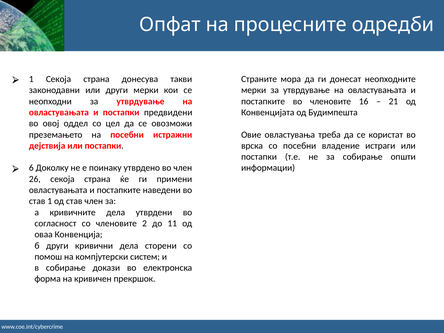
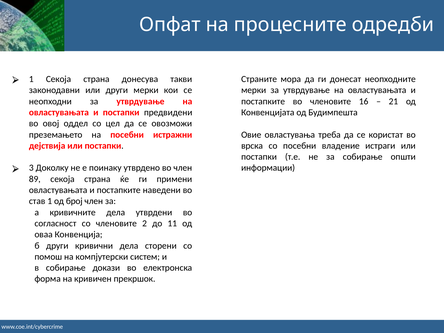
6: 6 -> 3 (31, 168)
26: 26 -> 89 (35, 179)
од став: став -> број (74, 201)
